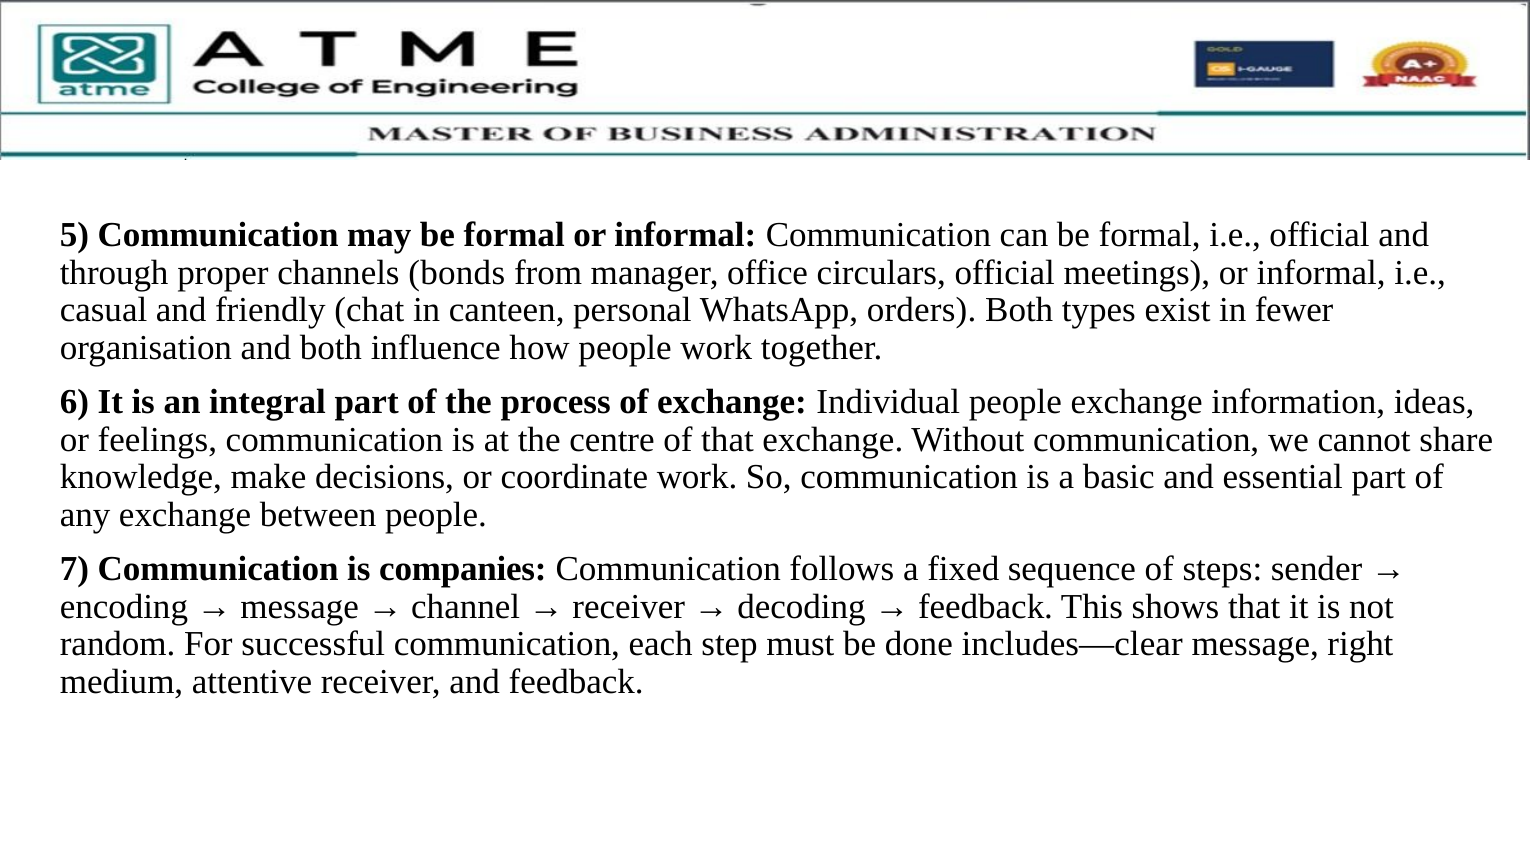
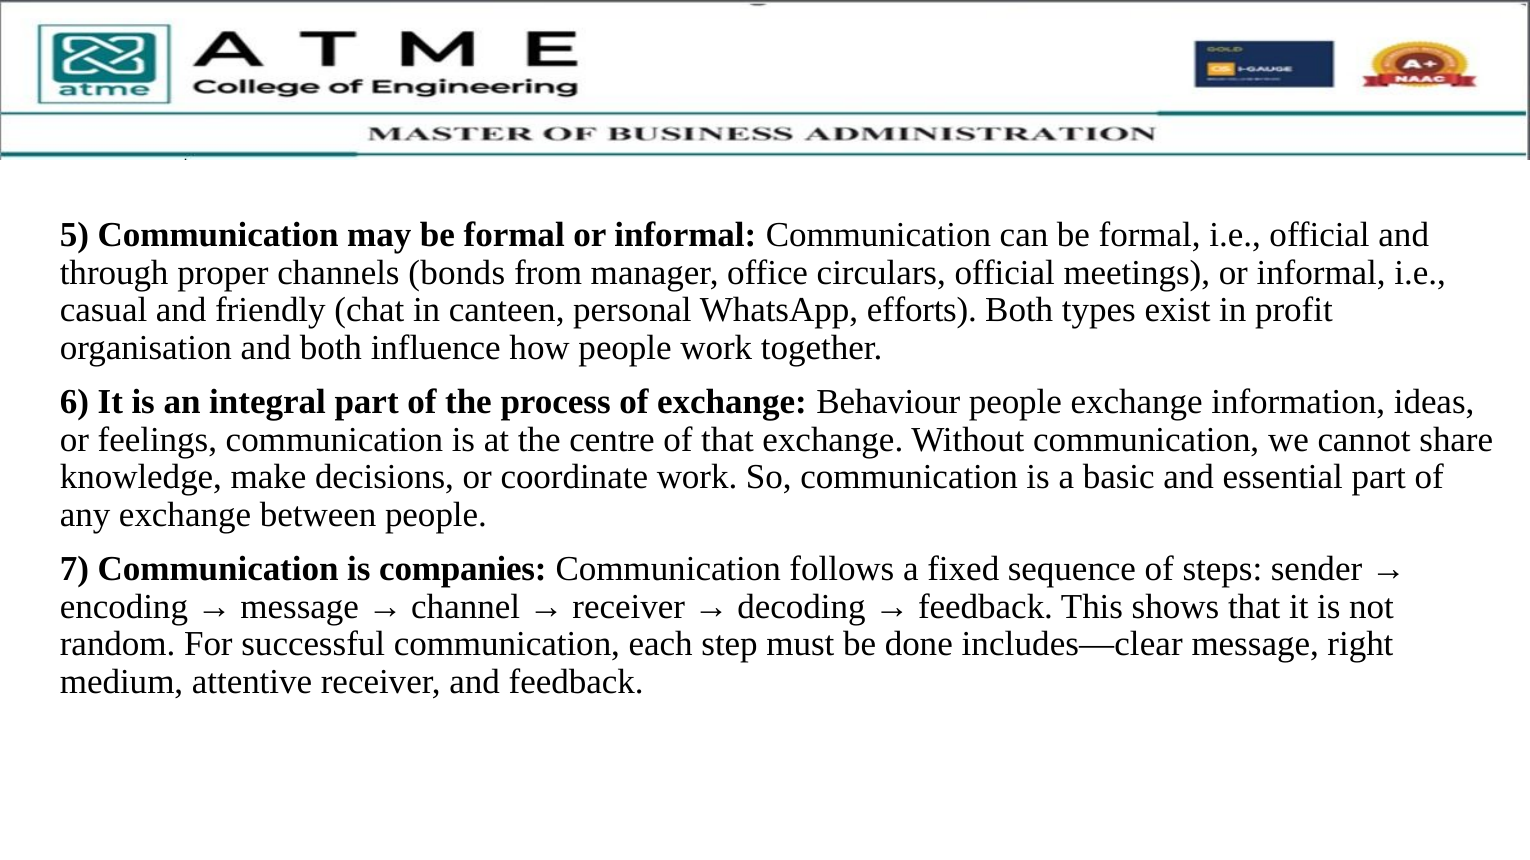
orders: orders -> efforts (922, 310)
fewer: fewer -> profit (1294, 310)
Individual: Individual -> Behaviour (888, 402)
